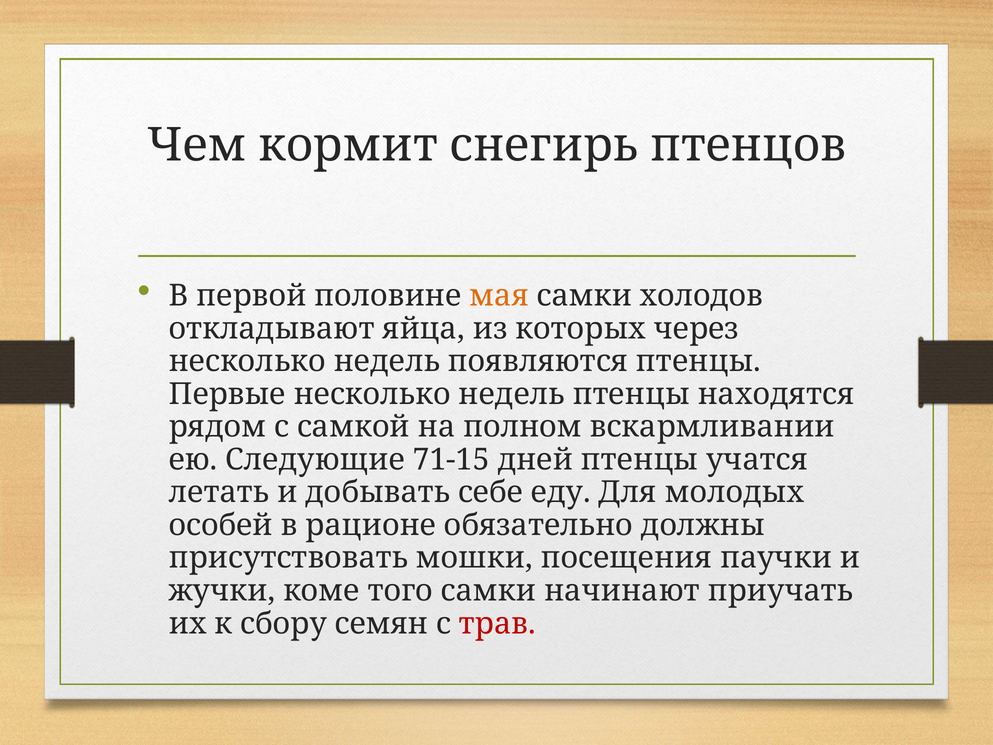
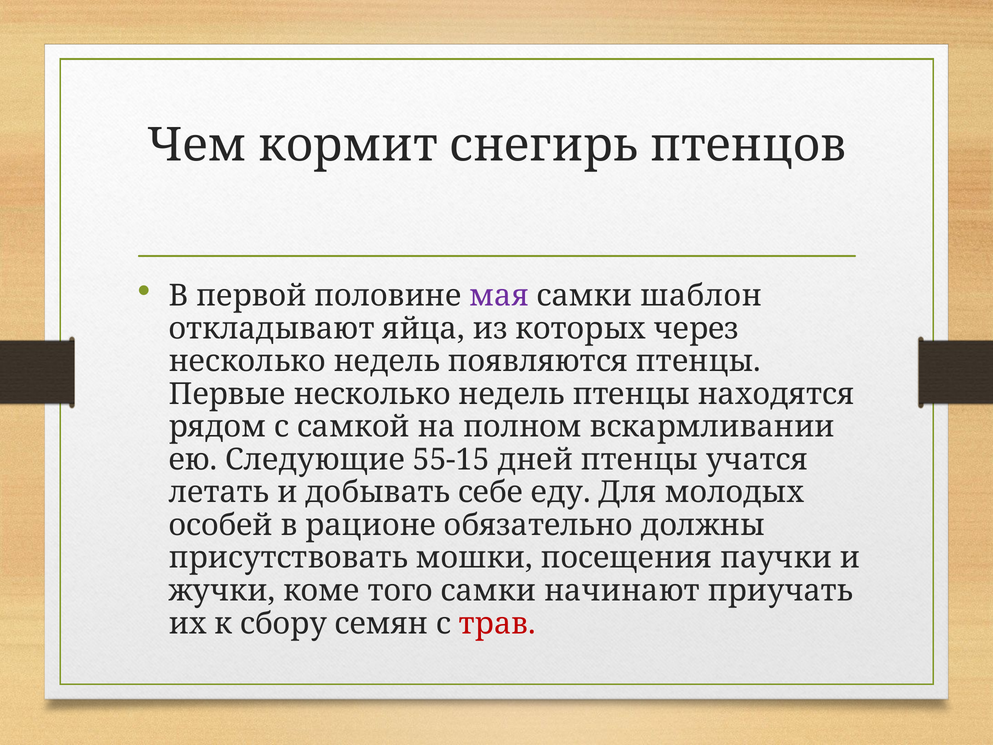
мая colour: orange -> purple (499, 296)
холодов: холодов -> шаблон (701, 296)
71-15: 71-15 -> 55-15 (451, 460)
